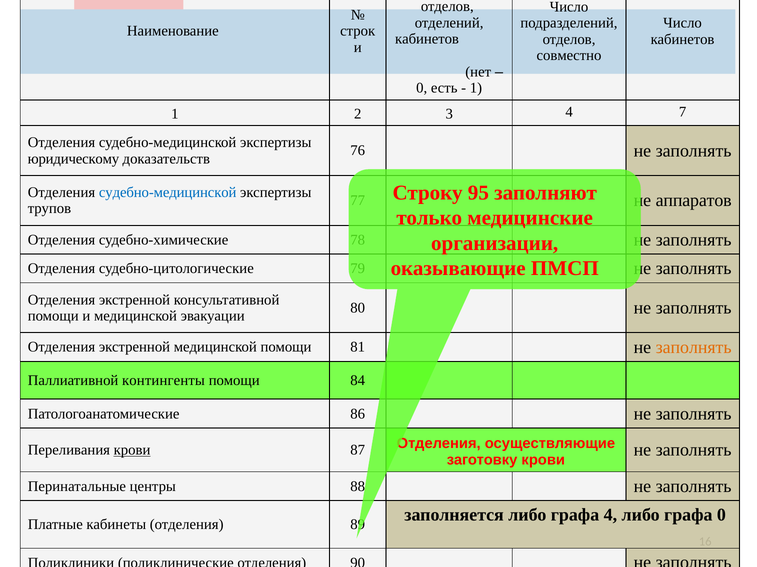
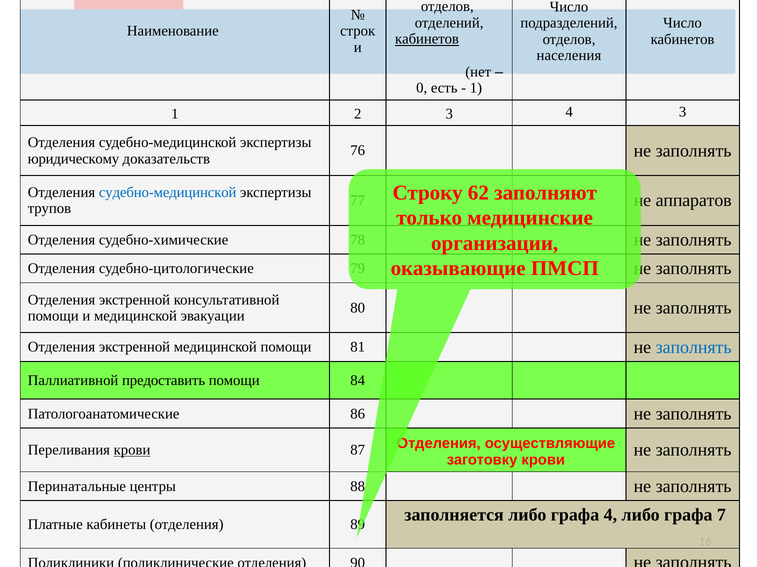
кабинетов underline: none -> present (427, 39)
совместно: совместно -> населения (569, 56)
4 7: 7 -> 3 (683, 112)
95: 95 -> 62 (478, 193)
заполнять colour: orange -> blue (694, 348)
контингенты: контингенты -> предоставить (164, 381)
графа 0: 0 -> 7 (721, 515)
